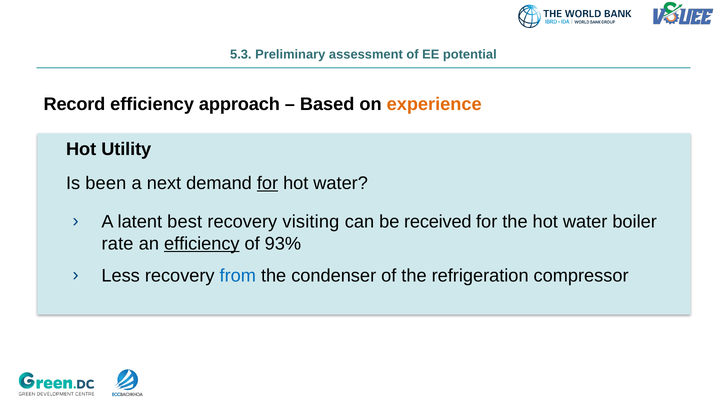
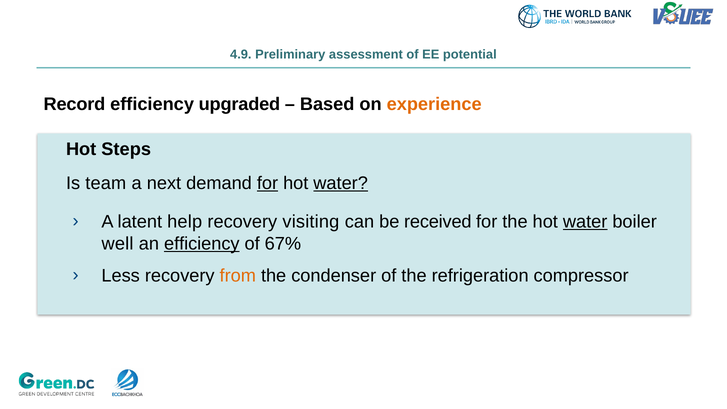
5.3: 5.3 -> 4.9 (241, 54)
approach: approach -> upgraded (239, 104)
Utility: Utility -> Steps (126, 149)
been: been -> team (106, 183)
water underline: none -> present (341, 183)
best: best -> help (185, 222)
water underline: none -> present (585, 222)
rate: rate -> well (118, 243)
93%: 93% -> 67% (283, 243)
from colour: blue -> orange (238, 276)
